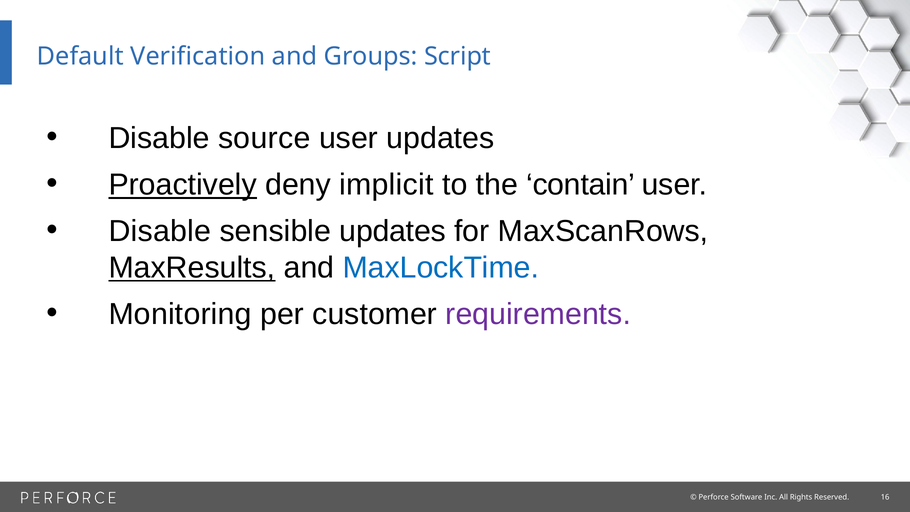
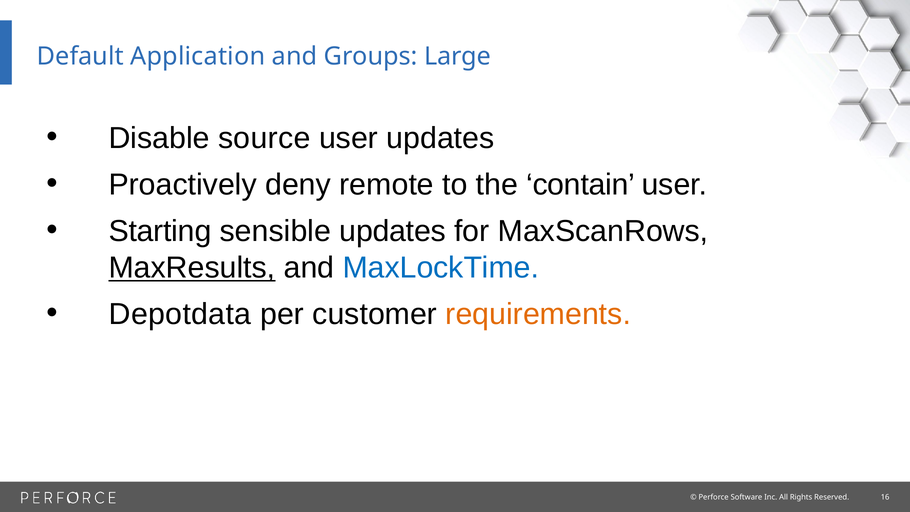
Verification: Verification -> Application (198, 56)
Script: Script -> Large (458, 56)
Proactively underline: present -> none (183, 185)
implicit: implicit -> remote (387, 185)
Disable: Disable -> Starting (160, 231)
Monitoring: Monitoring -> Depotdata (180, 314)
requirements colour: purple -> orange (538, 314)
